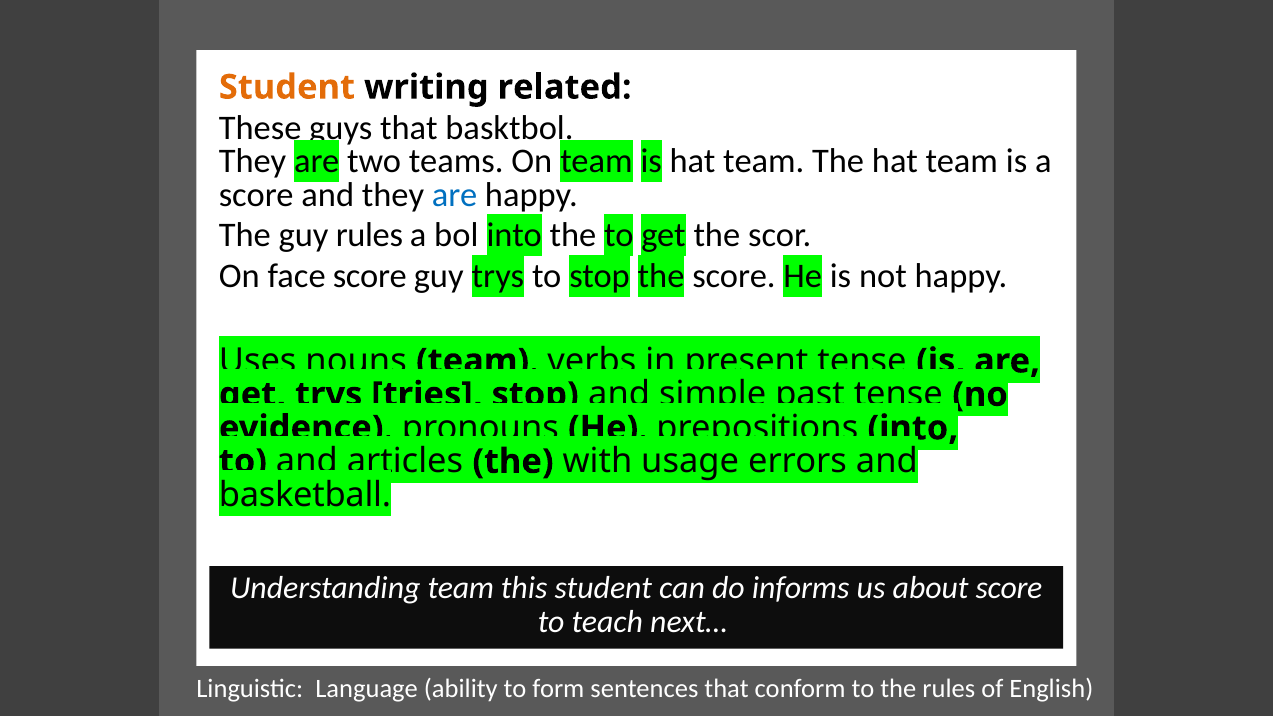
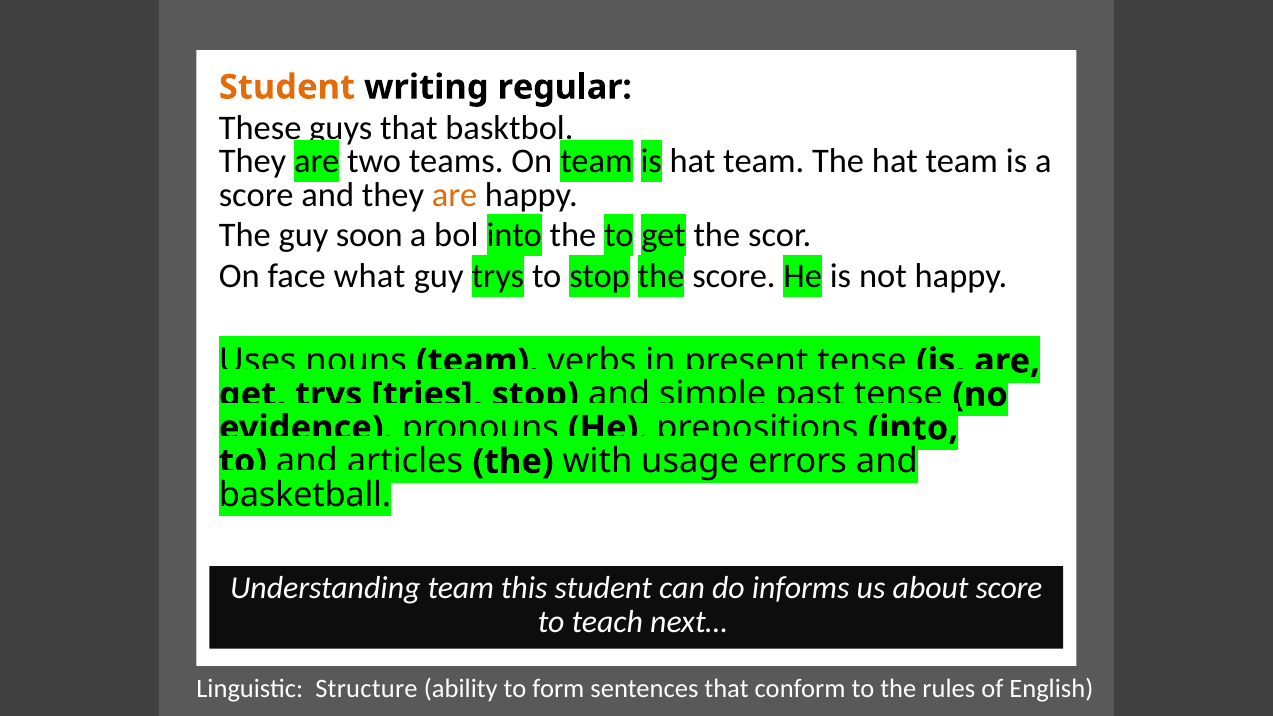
related: related -> regular (565, 87)
are colour: blue -> orange (455, 195)
guy rules: rules -> soon (369, 235)
face score: score -> what (369, 276)
Language: Language -> Structure (366, 688)
